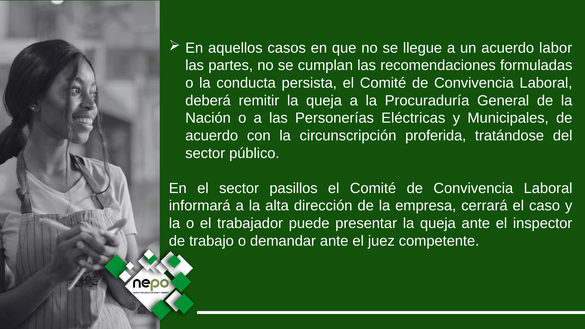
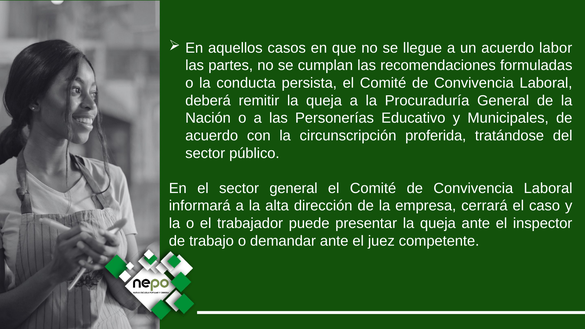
Eléctricas: Eléctricas -> Educativo (413, 118)
sector pasillos: pasillos -> general (294, 188)
